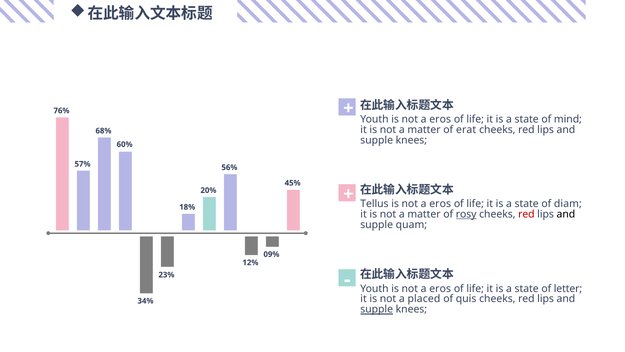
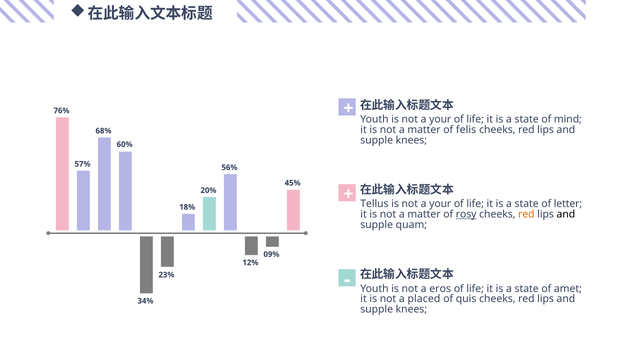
eros: eros -> your (440, 119)
erat: erat -> felis (466, 130)
eros: eros -> your (440, 204)
diam: diam -> letter (568, 204)
red colour: red -> orange (526, 214)
letter: letter -> amet (568, 288)
supple underline: present -> none (377, 309)
